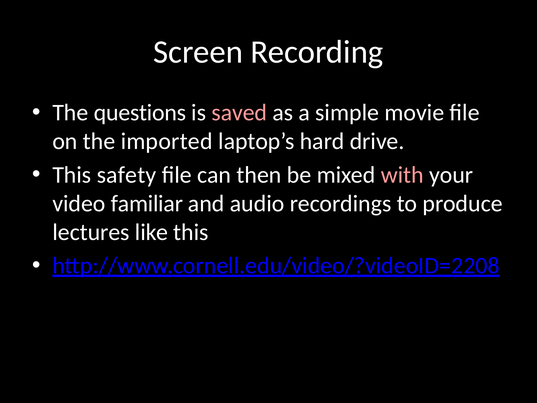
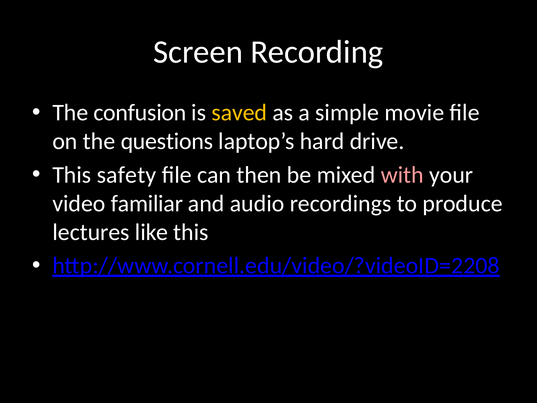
questions: questions -> confusion (140, 113)
saved colour: pink -> yellow (239, 113)
imported: imported -> questions (167, 141)
